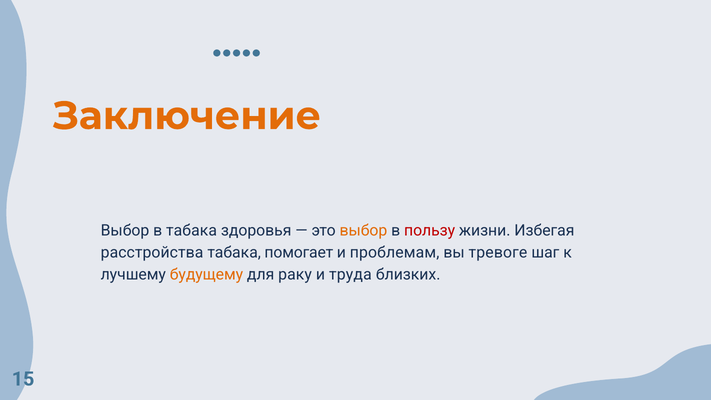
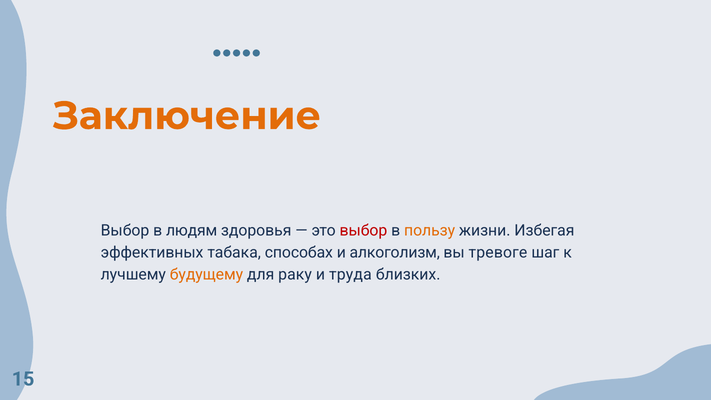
в табака: табака -> людям (192, 231)
выбор colour: orange -> red (363, 231)
пользу colour: red -> orange (430, 231)
расстройства: расстройства -> эффективных (152, 253)
помогает: помогает -> способах (299, 253)
проблемам: проблемам -> алкоголизм (395, 253)
